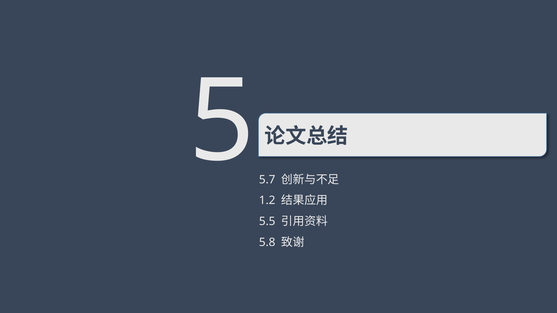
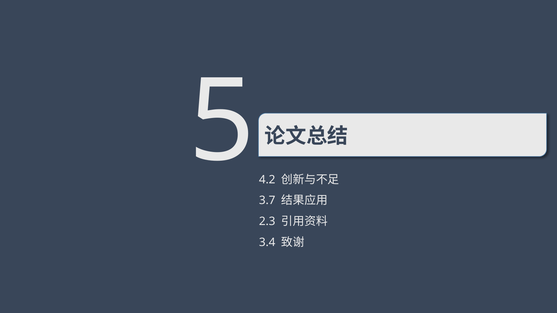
5.7: 5.7 -> 4.2 (267, 180)
1.2: 1.2 -> 3.7 (267, 201)
5.5: 5.5 -> 2.3 (267, 222)
5.8: 5.8 -> 3.4 (267, 242)
